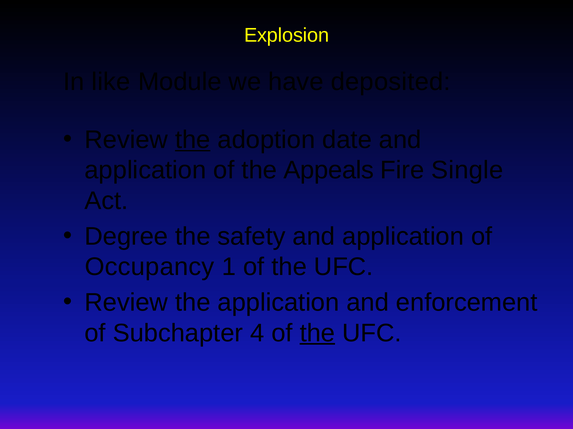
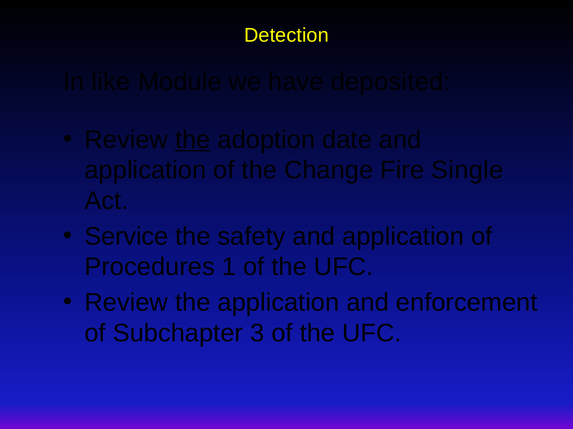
Explosion: Explosion -> Detection (286, 35)
Appeals: Appeals -> Change (329, 171)
Degree: Degree -> Service (126, 237)
Occupancy: Occupancy -> Procedures (150, 267)
4: 4 -> 3 (257, 334)
the underline: present -> none (317, 334)
